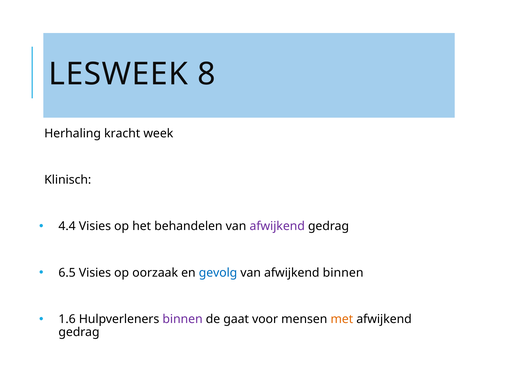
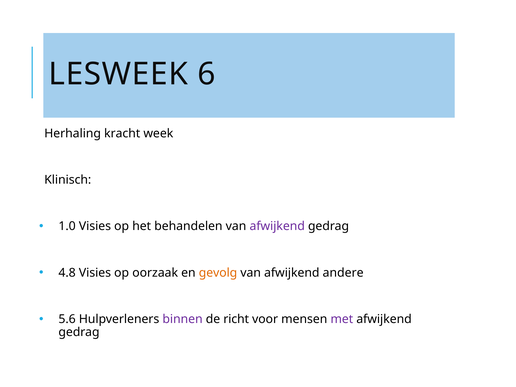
8: 8 -> 6 (207, 74)
4.4: 4.4 -> 1.0 (67, 226)
6.5: 6.5 -> 4.8 (67, 273)
gevolg colour: blue -> orange (218, 273)
afwijkend binnen: binnen -> andere (343, 273)
1.6: 1.6 -> 5.6 (67, 319)
gaat: gaat -> richt (236, 319)
met colour: orange -> purple (342, 319)
